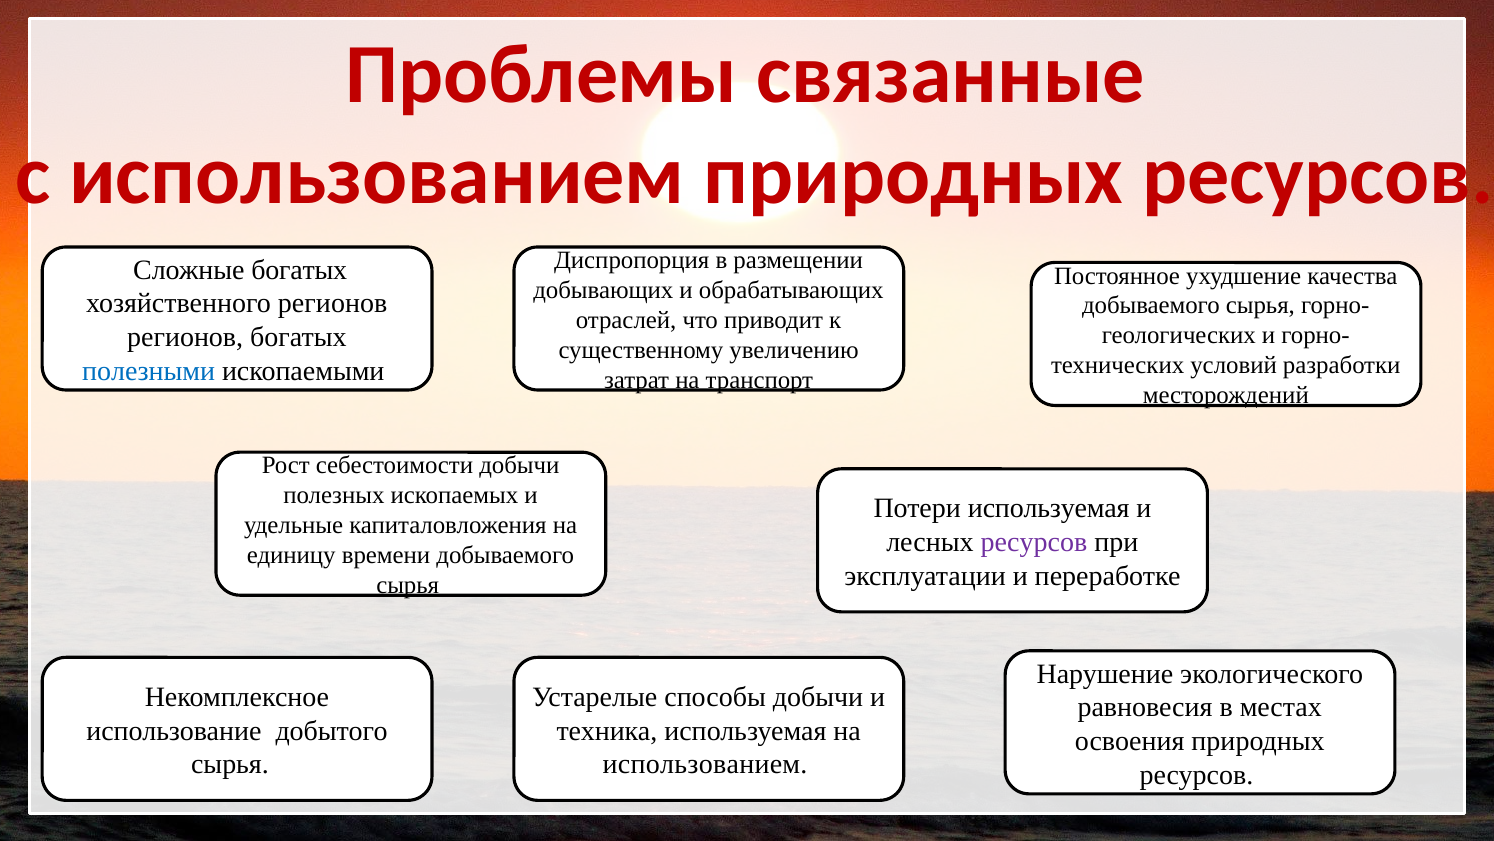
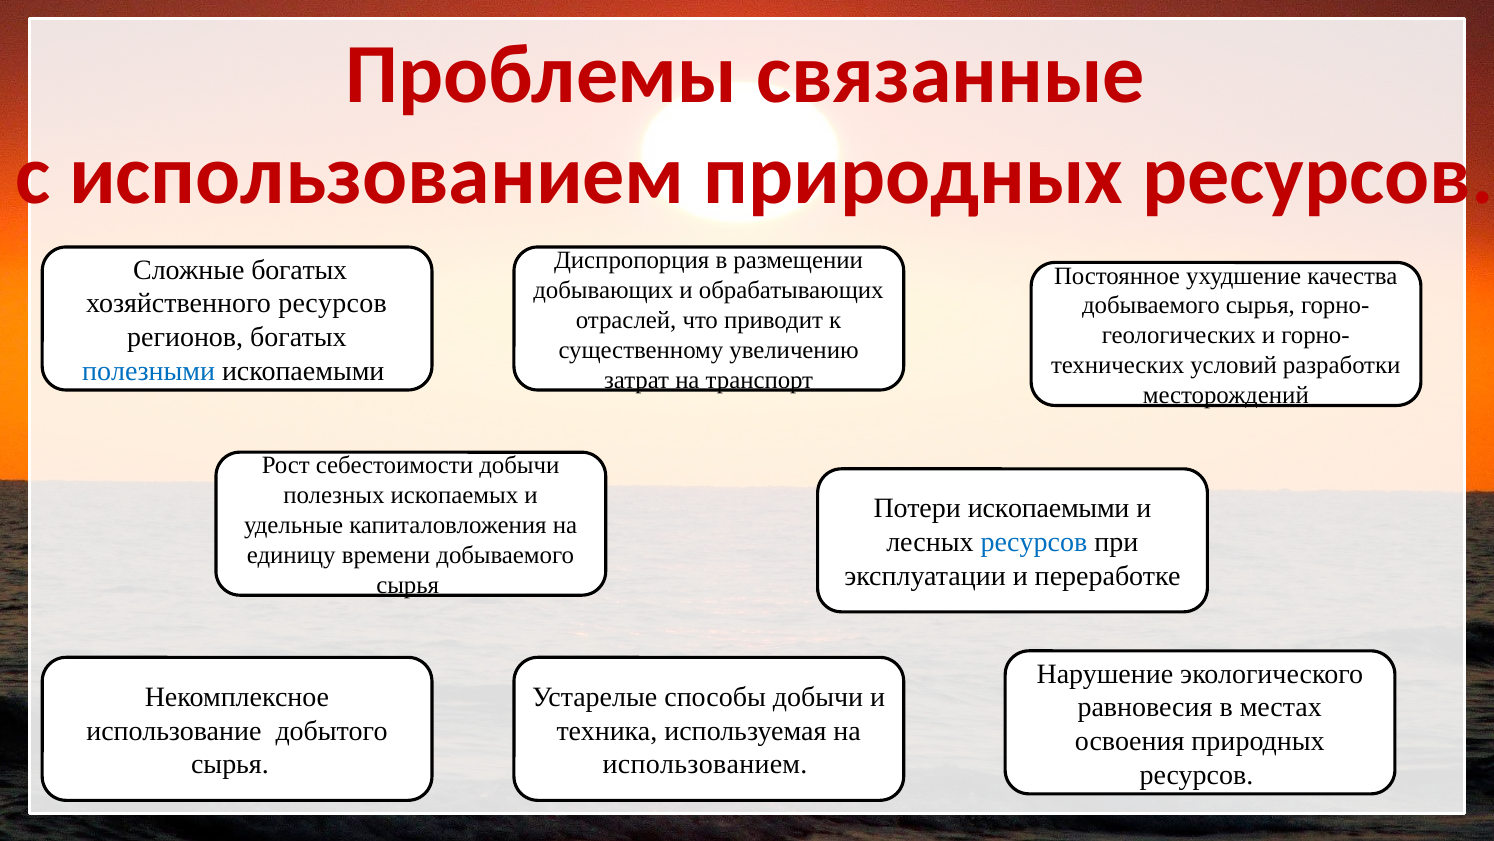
хозяйственного регионов: регионов -> ресурсов (333, 303)
Потери используемая: используемая -> ископаемыми (1049, 508)
ресурсов colour: purple -> blue (1034, 542)
